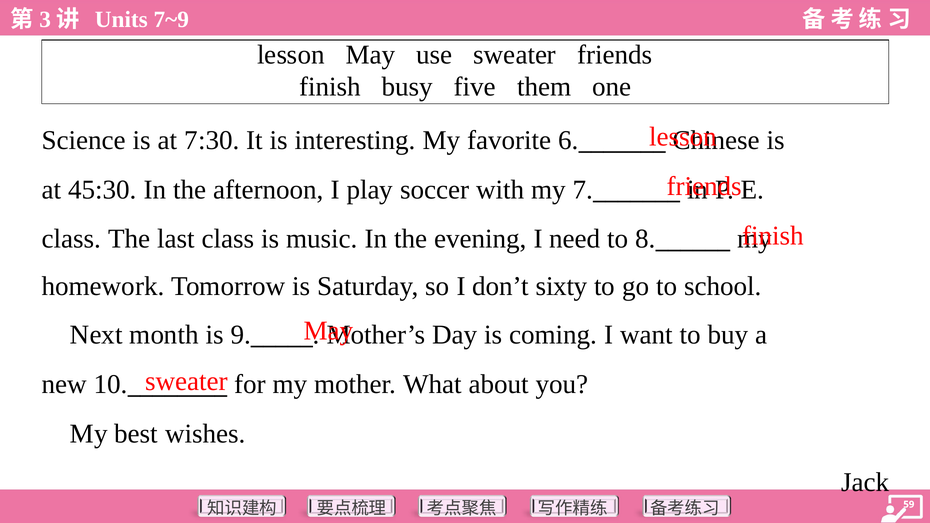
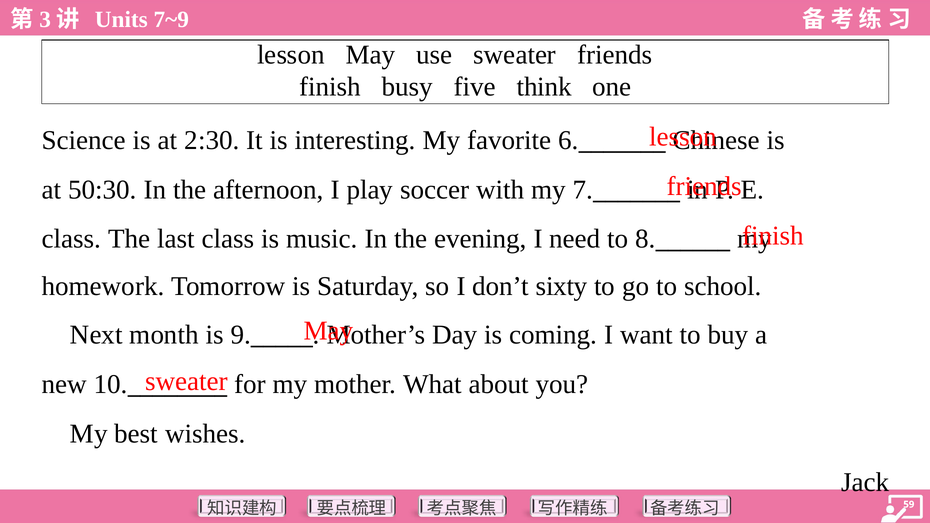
them: them -> think (544, 87)
7:30: 7:30 -> 2:30 (212, 140)
45:30: 45:30 -> 50:30 (103, 190)
